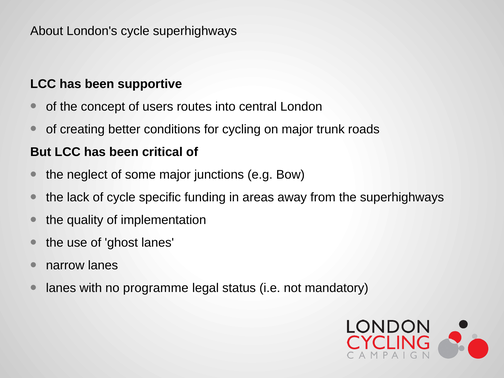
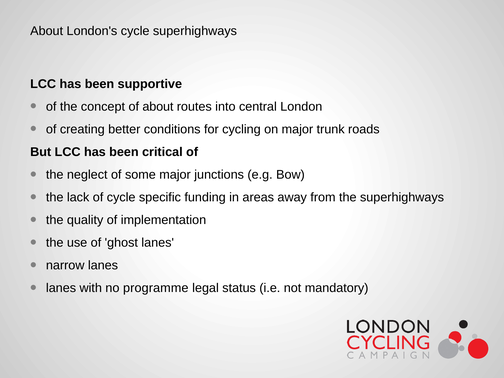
of users: users -> about (158, 107)
